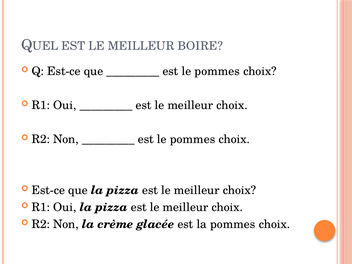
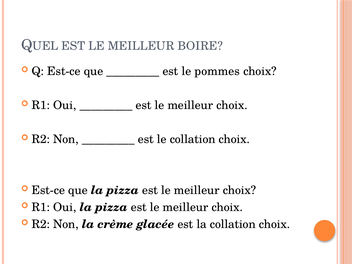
pommes: pommes -> collation (193, 139)
la pommes: pommes -> collation (233, 224)
